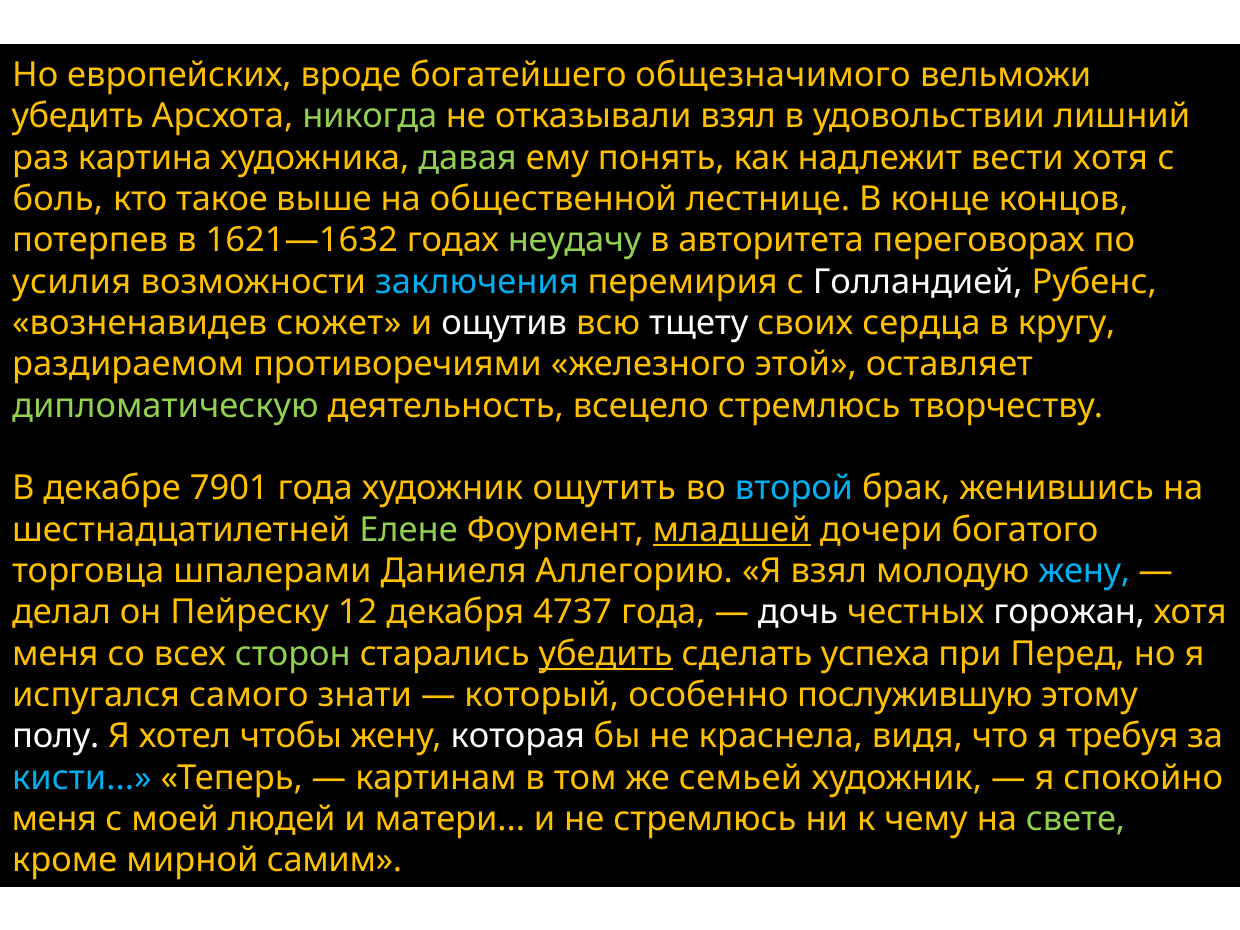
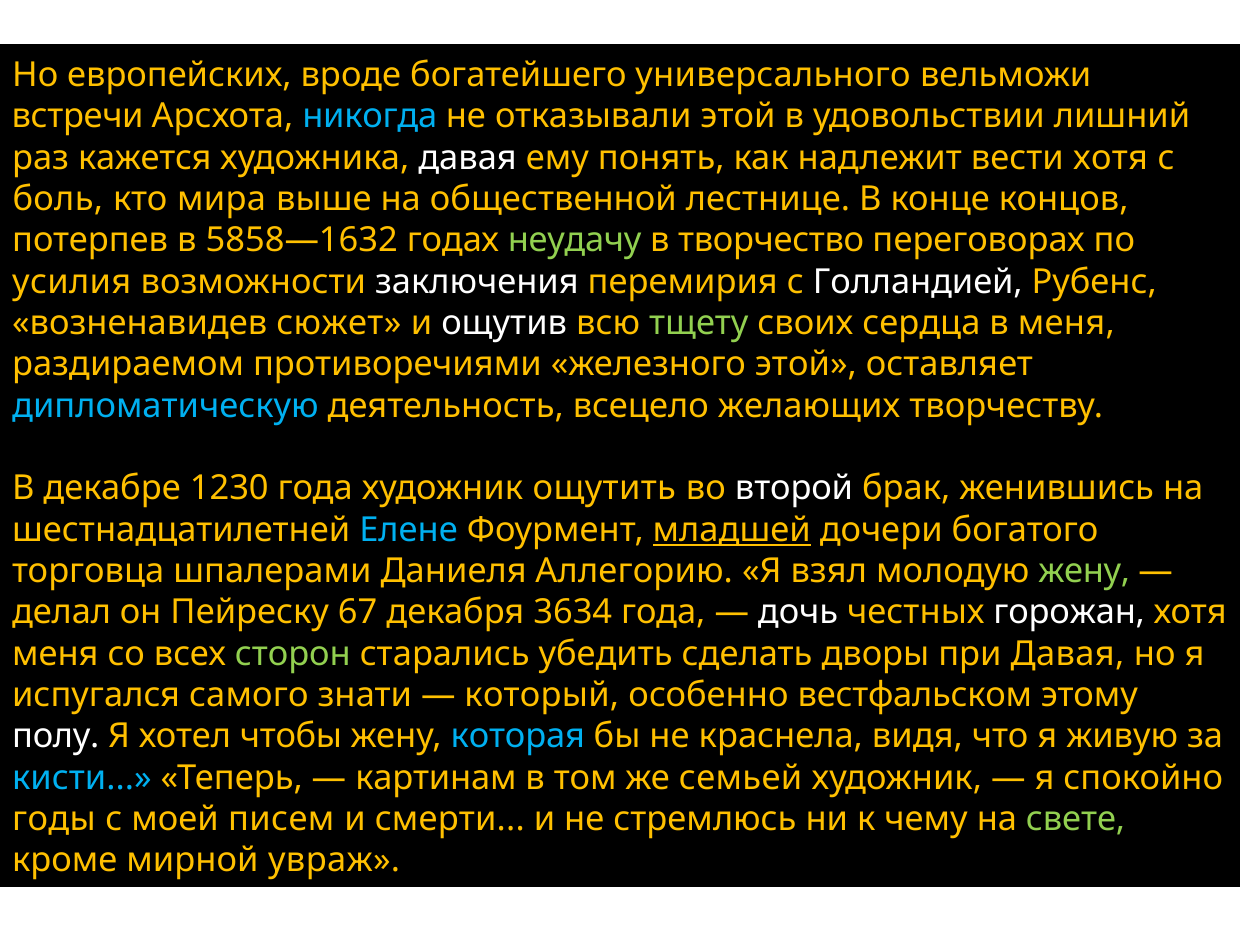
общезначимого: общезначимого -> универсального (773, 75)
убедить: убедить -> встречи (78, 116)
никогда colour: light green -> light blue (370, 116)
отказывали взял: взял -> этой (738, 116)
картина: картина -> кажется (145, 158)
давая colour: light green -> white (468, 158)
такое: такое -> мира (222, 199)
1621—1632: 1621—1632 -> 5858—1632 (302, 240)
авторитета: авторитета -> творчество (771, 240)
заключения colour: light blue -> white (477, 282)
тщету colour: white -> light green (699, 323)
в кругу: кругу -> меня (1066, 323)
дипломатическую colour: light green -> light blue (165, 406)
всецело стремлюсь: стремлюсь -> желающих (809, 406)
7901: 7901 -> 1230 (229, 488)
второй colour: light blue -> white (794, 488)
Елене colour: light green -> light blue (409, 530)
жену colour: light blue -> light green (1084, 571)
12: 12 -> 67 (358, 612)
4737: 4737 -> 3634 (573, 612)
убедить underline: present -> none (606, 654)
успеха: успеха -> дворы (875, 654)
при Перед: Перед -> Давая (1068, 654)
послужившую: послужившую -> вестфальском (915, 695)
которая colour: white -> light blue (518, 737)
требуя: требуя -> живую (1122, 737)
меня: меня -> годы (54, 819)
людей: людей -> писем (281, 819)
матери: матери -> смерти (450, 819)
самим: самим -> увраж (334, 861)
